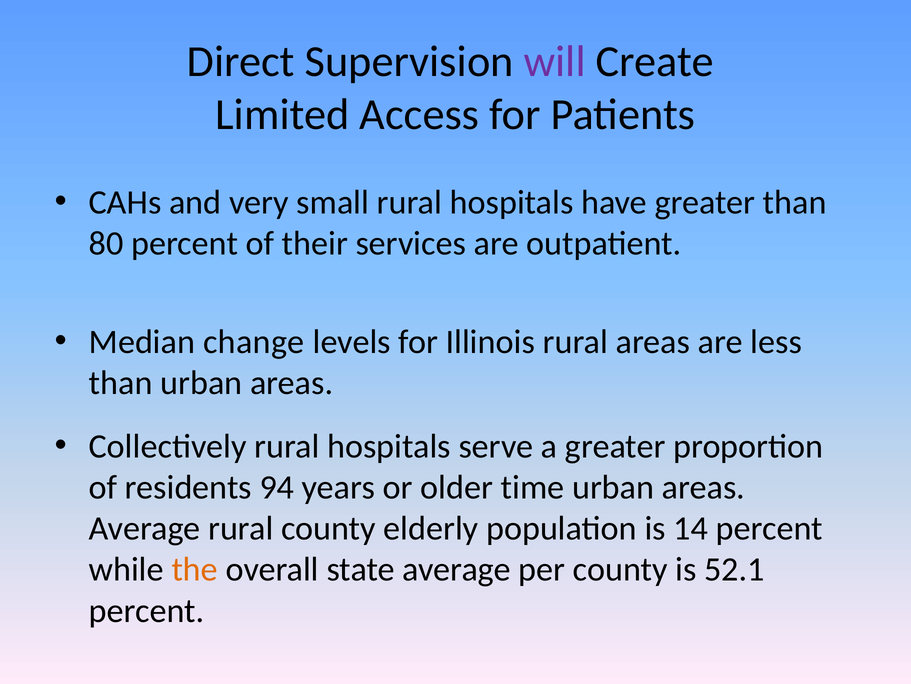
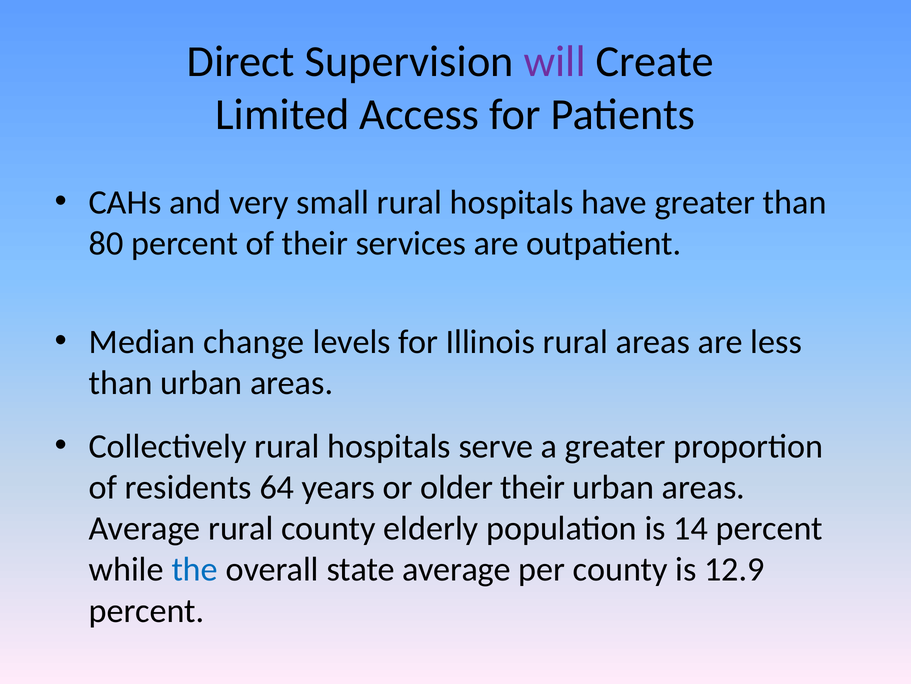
94: 94 -> 64 (277, 487)
older time: time -> their (533, 487)
the colour: orange -> blue (195, 569)
52.1: 52.1 -> 12.9 (734, 569)
